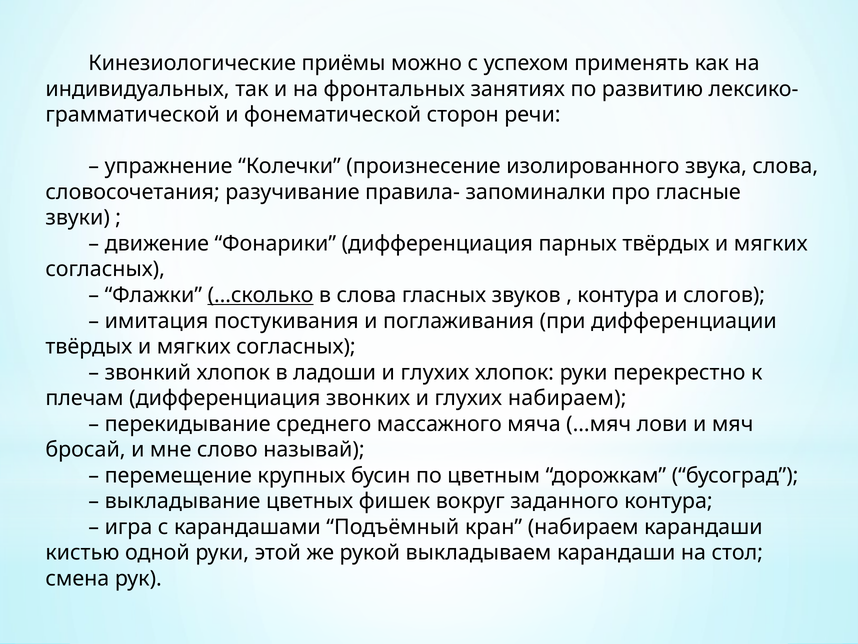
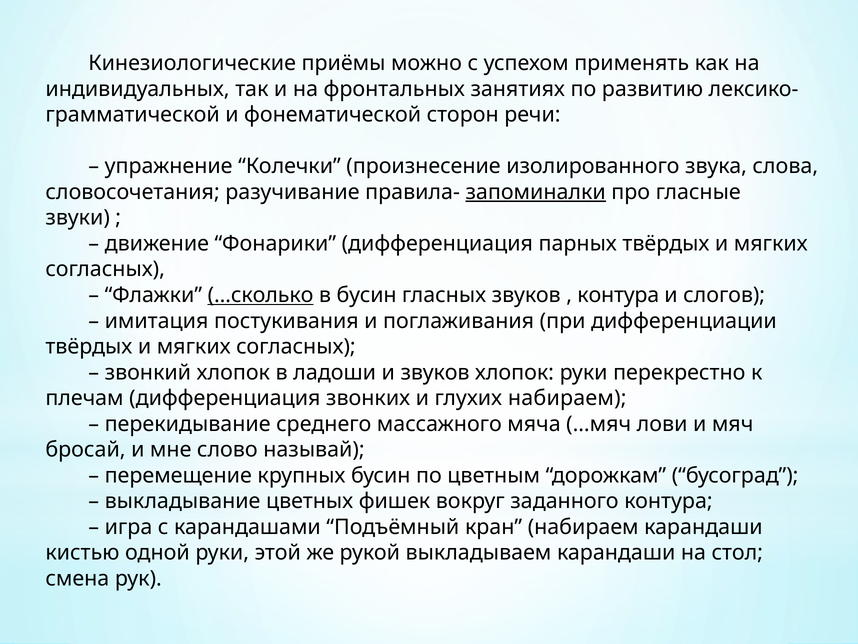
запоминалки underline: none -> present (536, 192)
в слова: слова -> бусин (367, 295)
ладоши и глухих: глухих -> звуков (435, 372)
